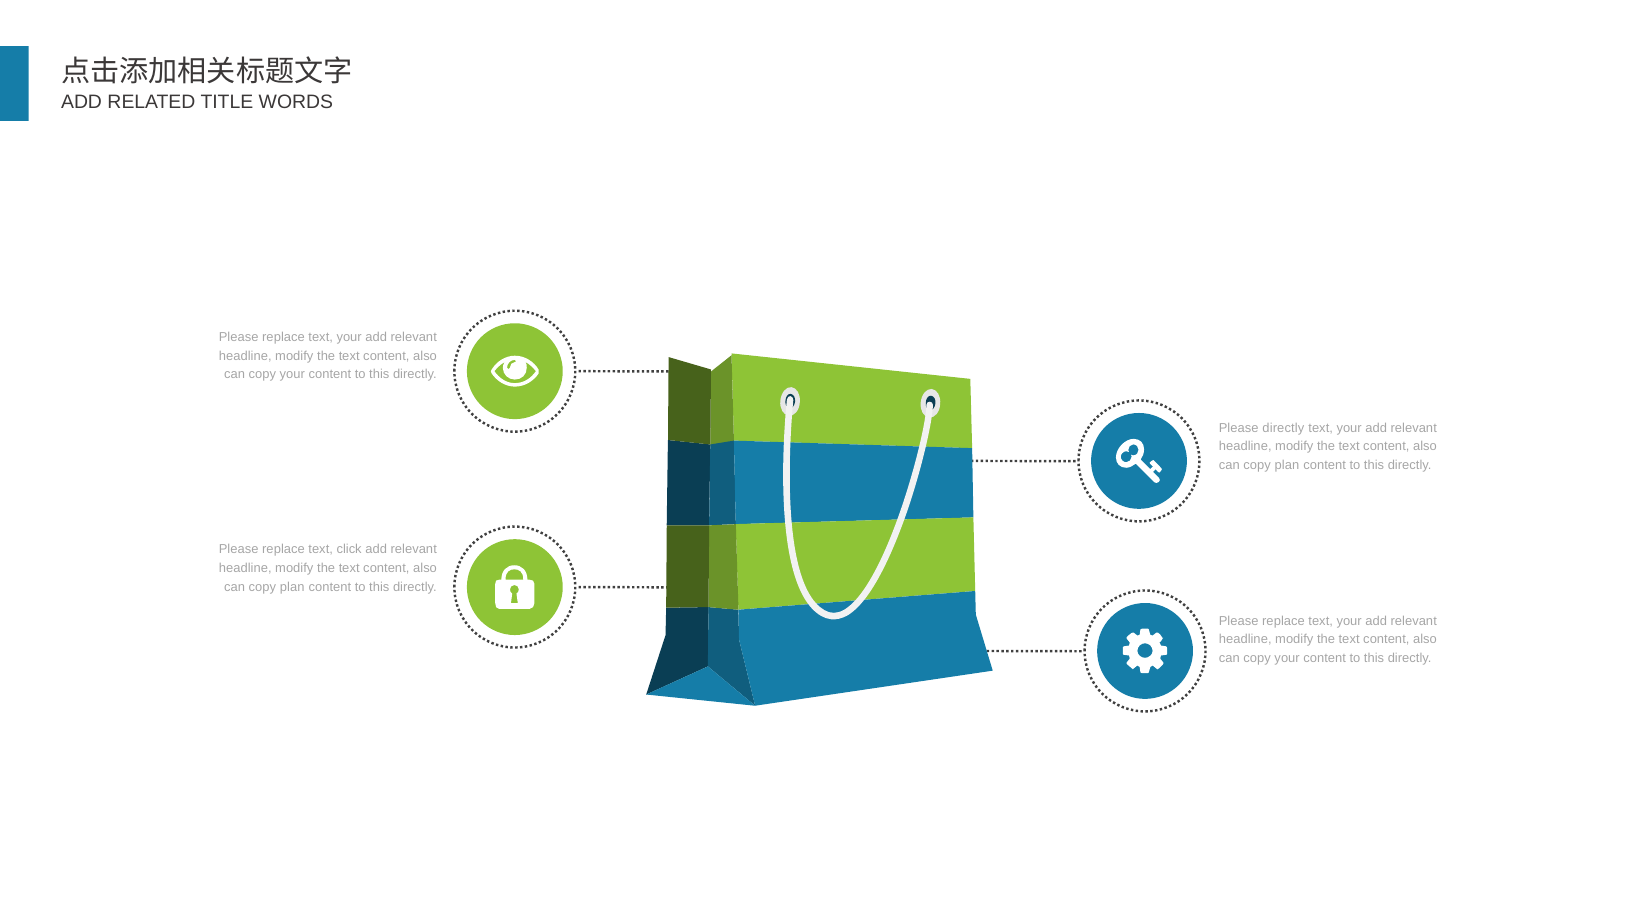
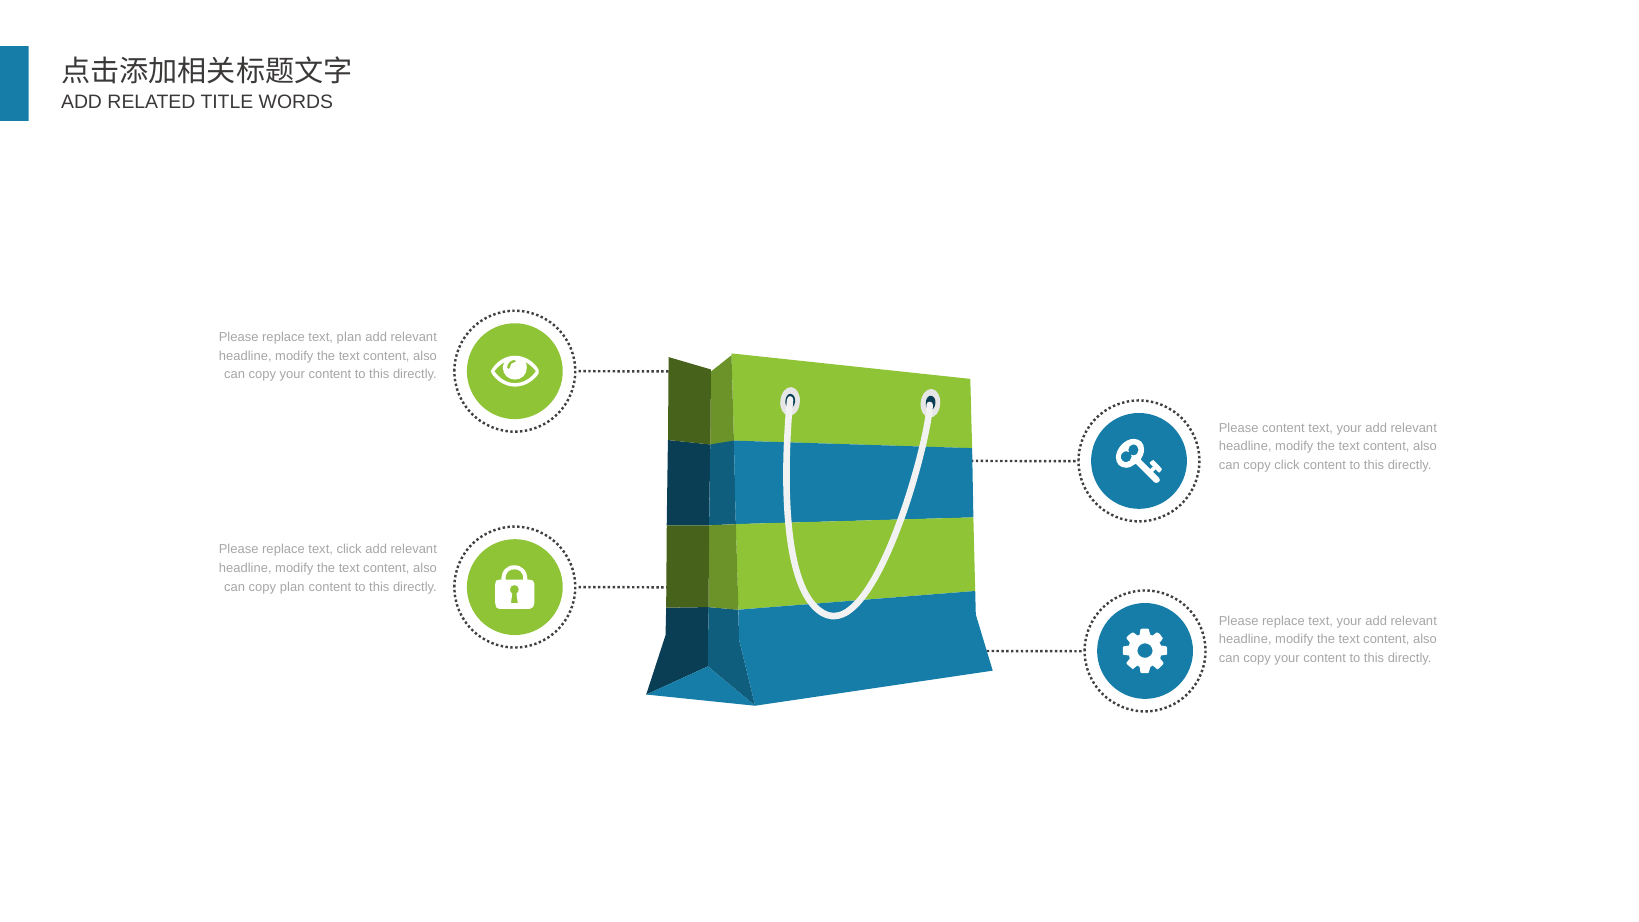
your: your -> plan (349, 337)
Please directly: directly -> content (1283, 428)
plan: plan -> click (1287, 465)
